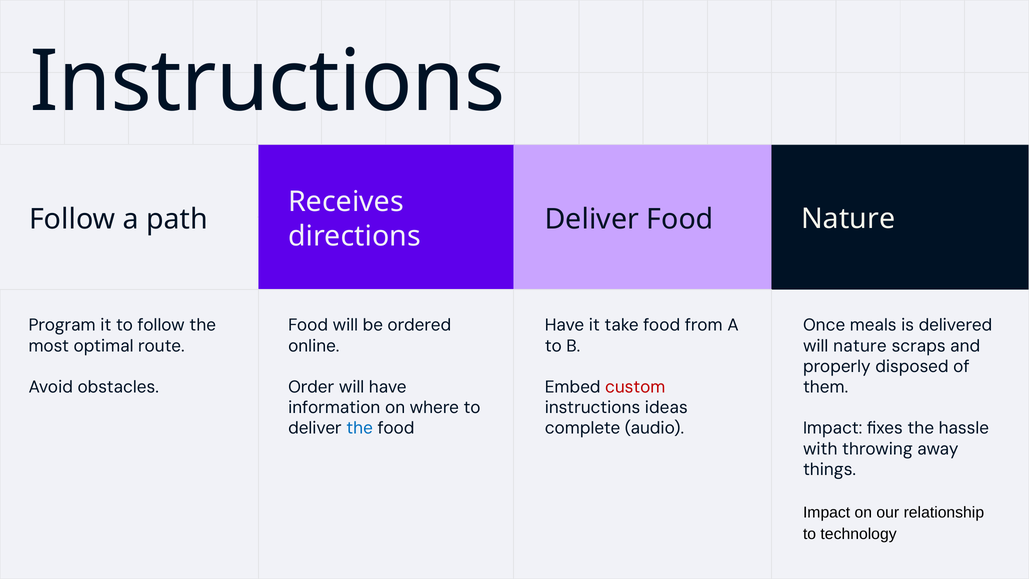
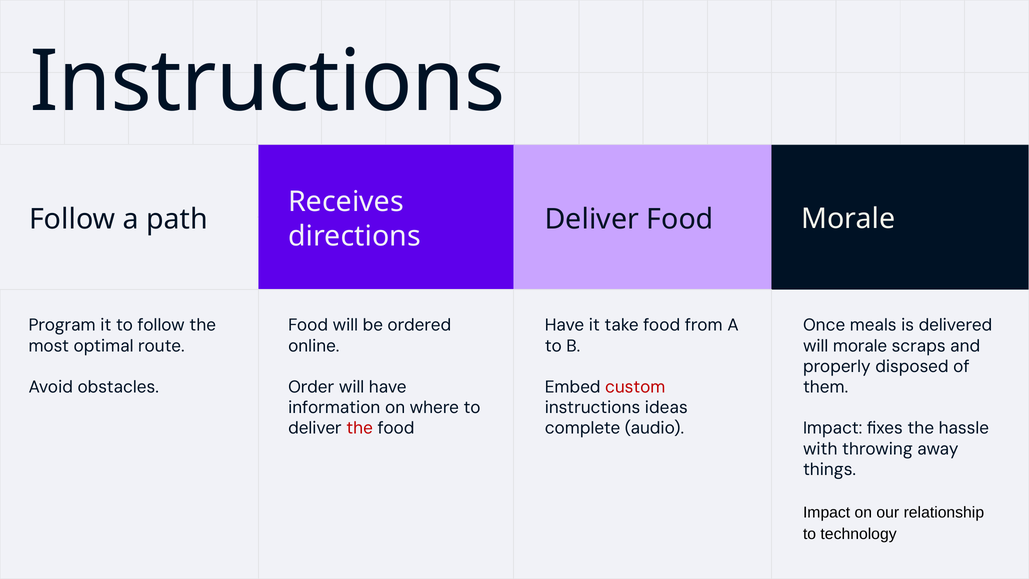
Food Nature: Nature -> Morale (848, 219)
will nature: nature -> morale (860, 346)
the colour: blue -> red (360, 428)
